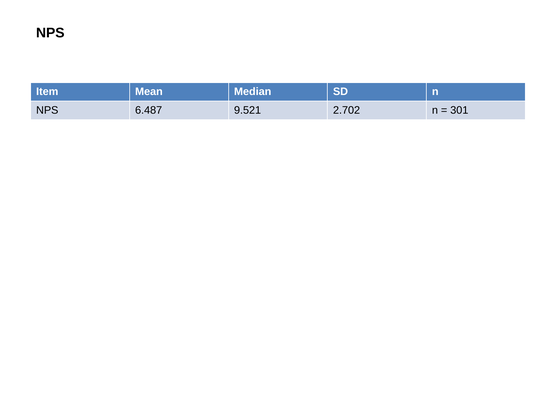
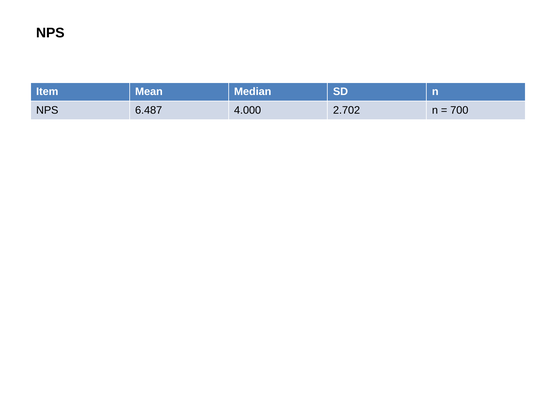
9.521: 9.521 -> 4.000 (248, 110)
301: 301 -> 700 (459, 110)
